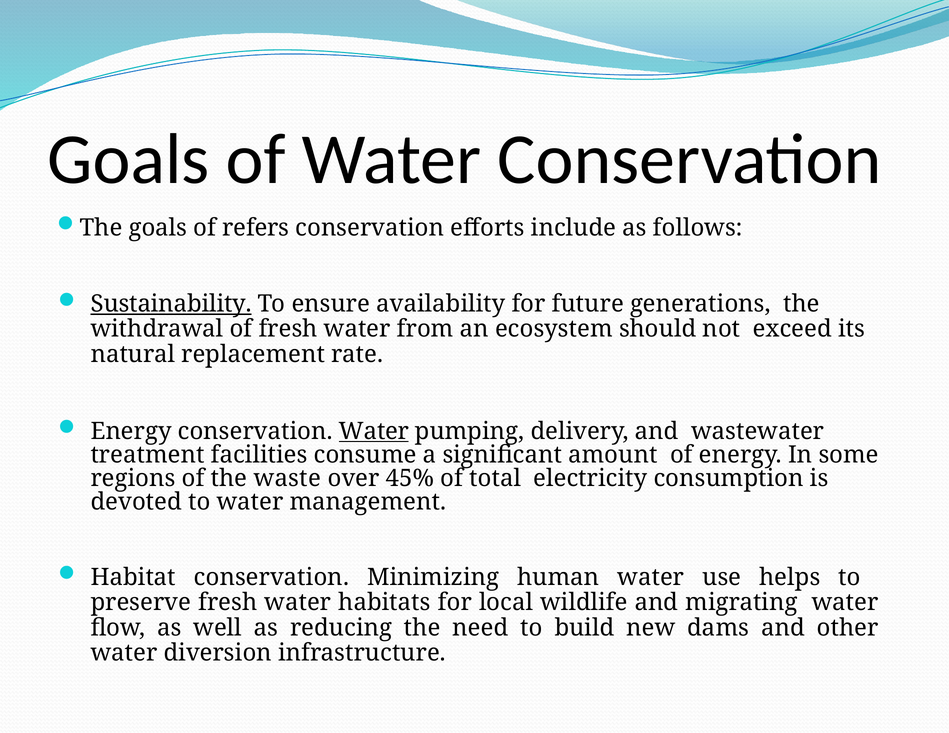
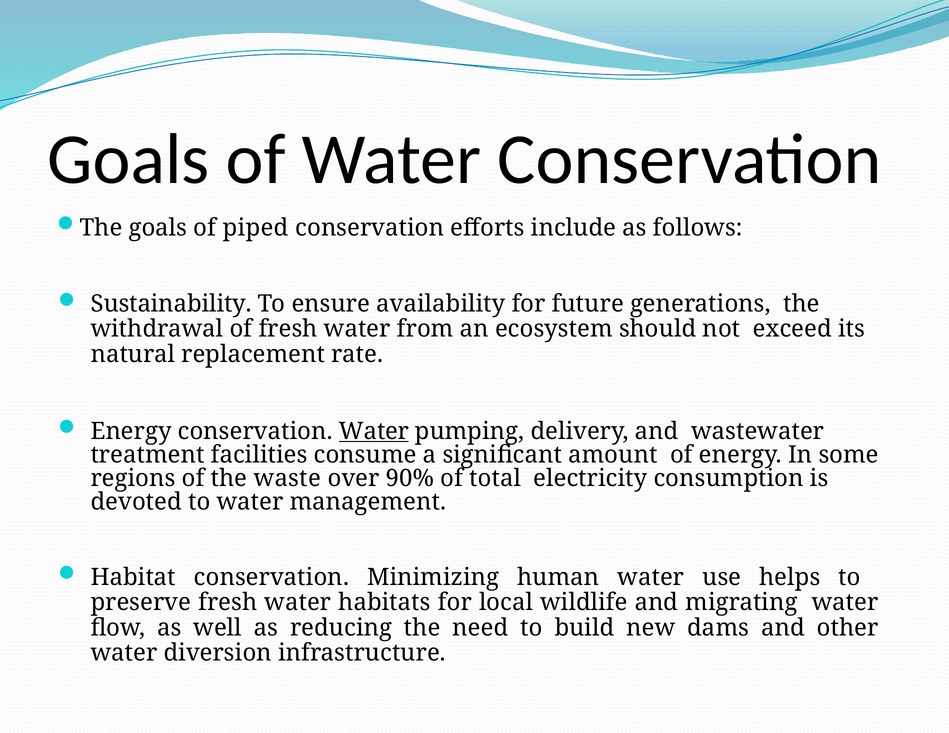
refers: refers -> piped (256, 228)
Sustainability underline: present -> none (171, 304)
45%: 45% -> 90% (410, 479)
